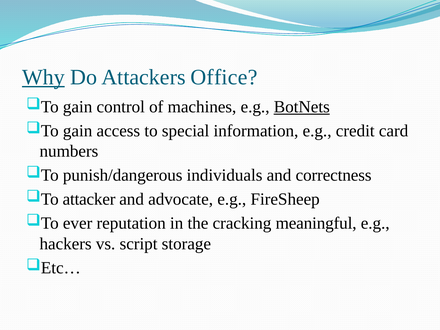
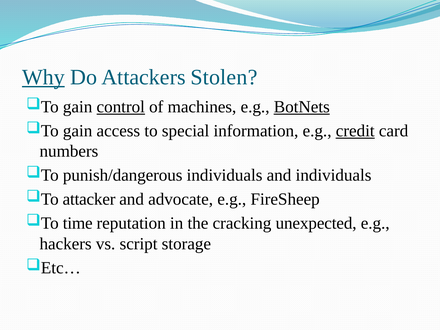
Office: Office -> Stolen (224, 77)
control underline: none -> present (121, 107)
credit underline: none -> present (355, 131)
and correctness: correctness -> individuals (334, 175)
ever: ever -> time (78, 223)
meaningful: meaningful -> unexpected (316, 223)
